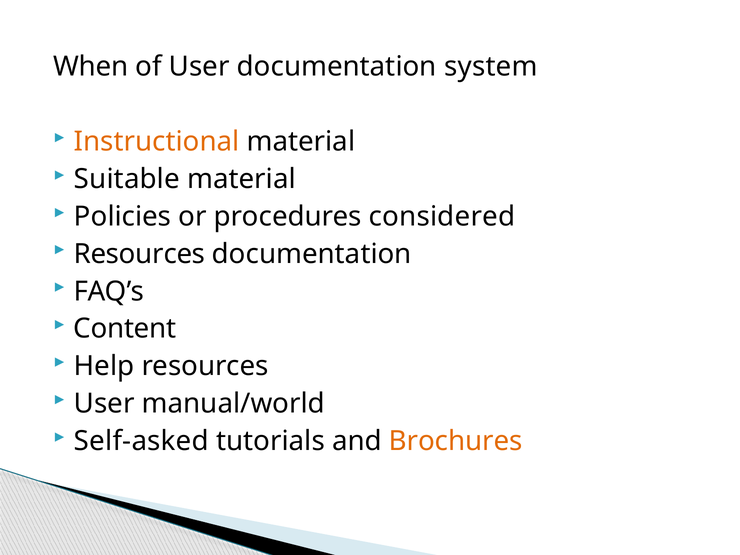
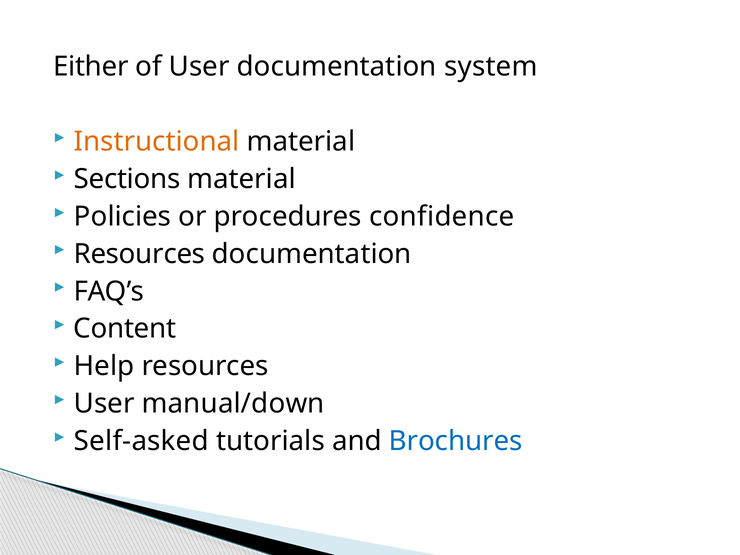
When: When -> Either (91, 67)
Suitable: Suitable -> Sections (127, 179)
considered: considered -> confidence (442, 217)
manual/world: manual/world -> manual/down (233, 404)
Brochures colour: orange -> blue (456, 441)
